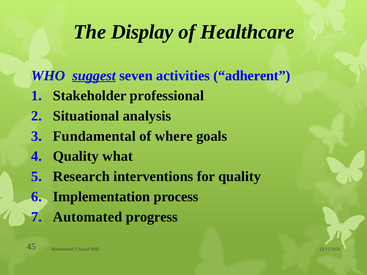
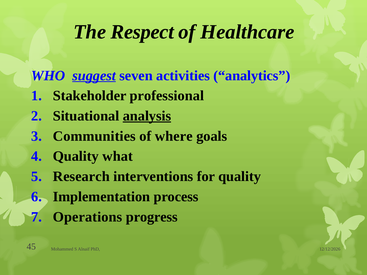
Display: Display -> Respect (142, 32)
adherent: adherent -> analytics (252, 76)
analysis underline: none -> present (147, 116)
Fundamental: Fundamental -> Communities (94, 136)
Automated: Automated -> Operations (88, 217)
